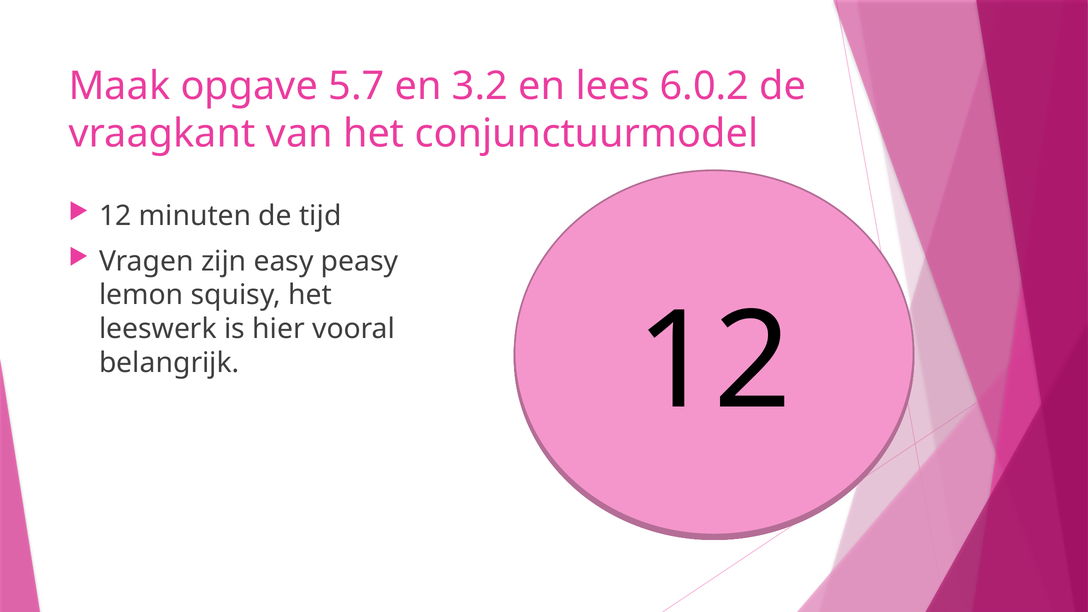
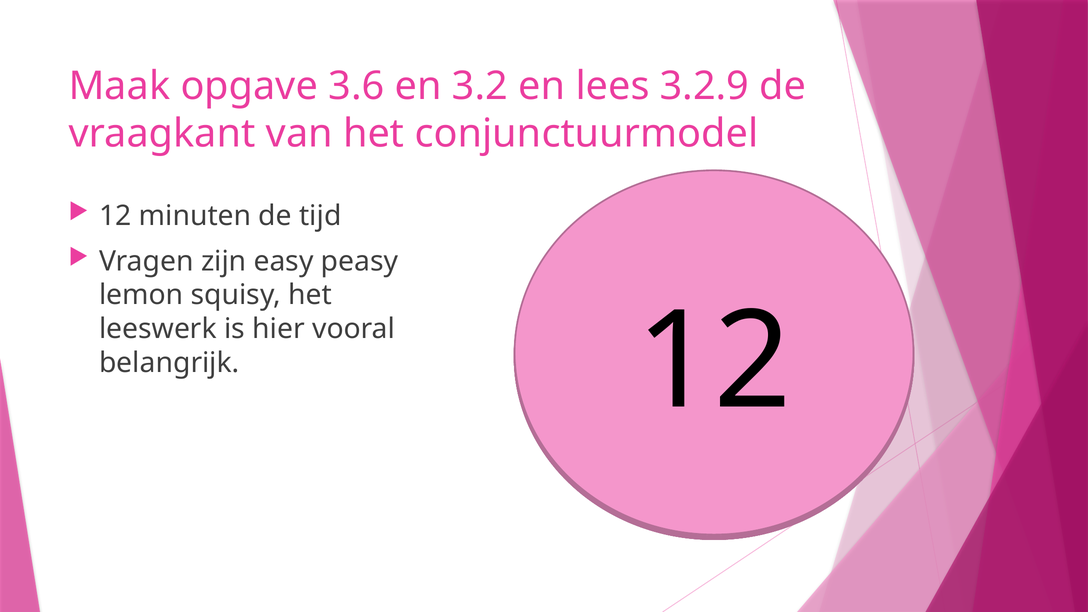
5.7: 5.7 -> 3.6 (356, 86)
6.0.2: 6.0.2 -> 3.2.9 (704, 86)
